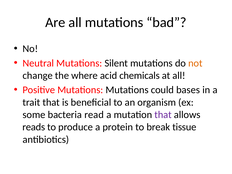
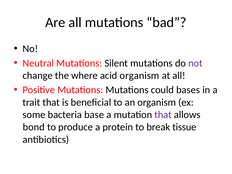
not colour: orange -> purple (195, 63)
acid chemicals: chemicals -> organism (139, 75)
read: read -> base (94, 115)
reads: reads -> bond (34, 127)
